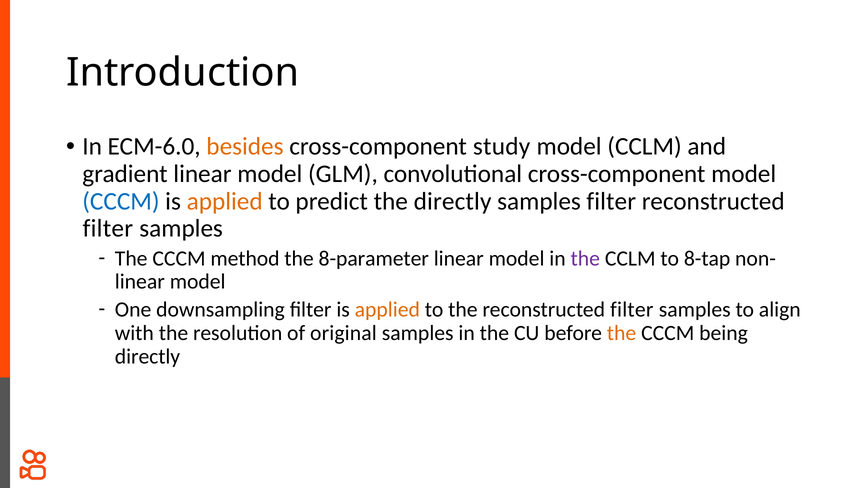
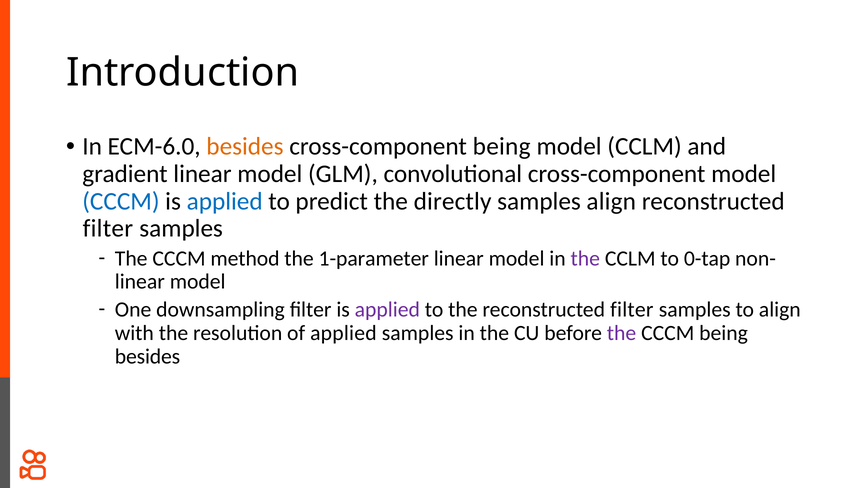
cross-component study: study -> being (502, 147)
applied colour: orange -> blue (225, 201)
samples filter: filter -> align (611, 201)
8-parameter: 8-parameter -> 1-parameter (374, 258)
8-tap: 8-tap -> 0-tap (707, 258)
applied colour: orange -> purple (387, 310)
of original: original -> applied (343, 333)
the colour: orange -> purple (622, 333)
directly: directly -> besides (148, 356)
